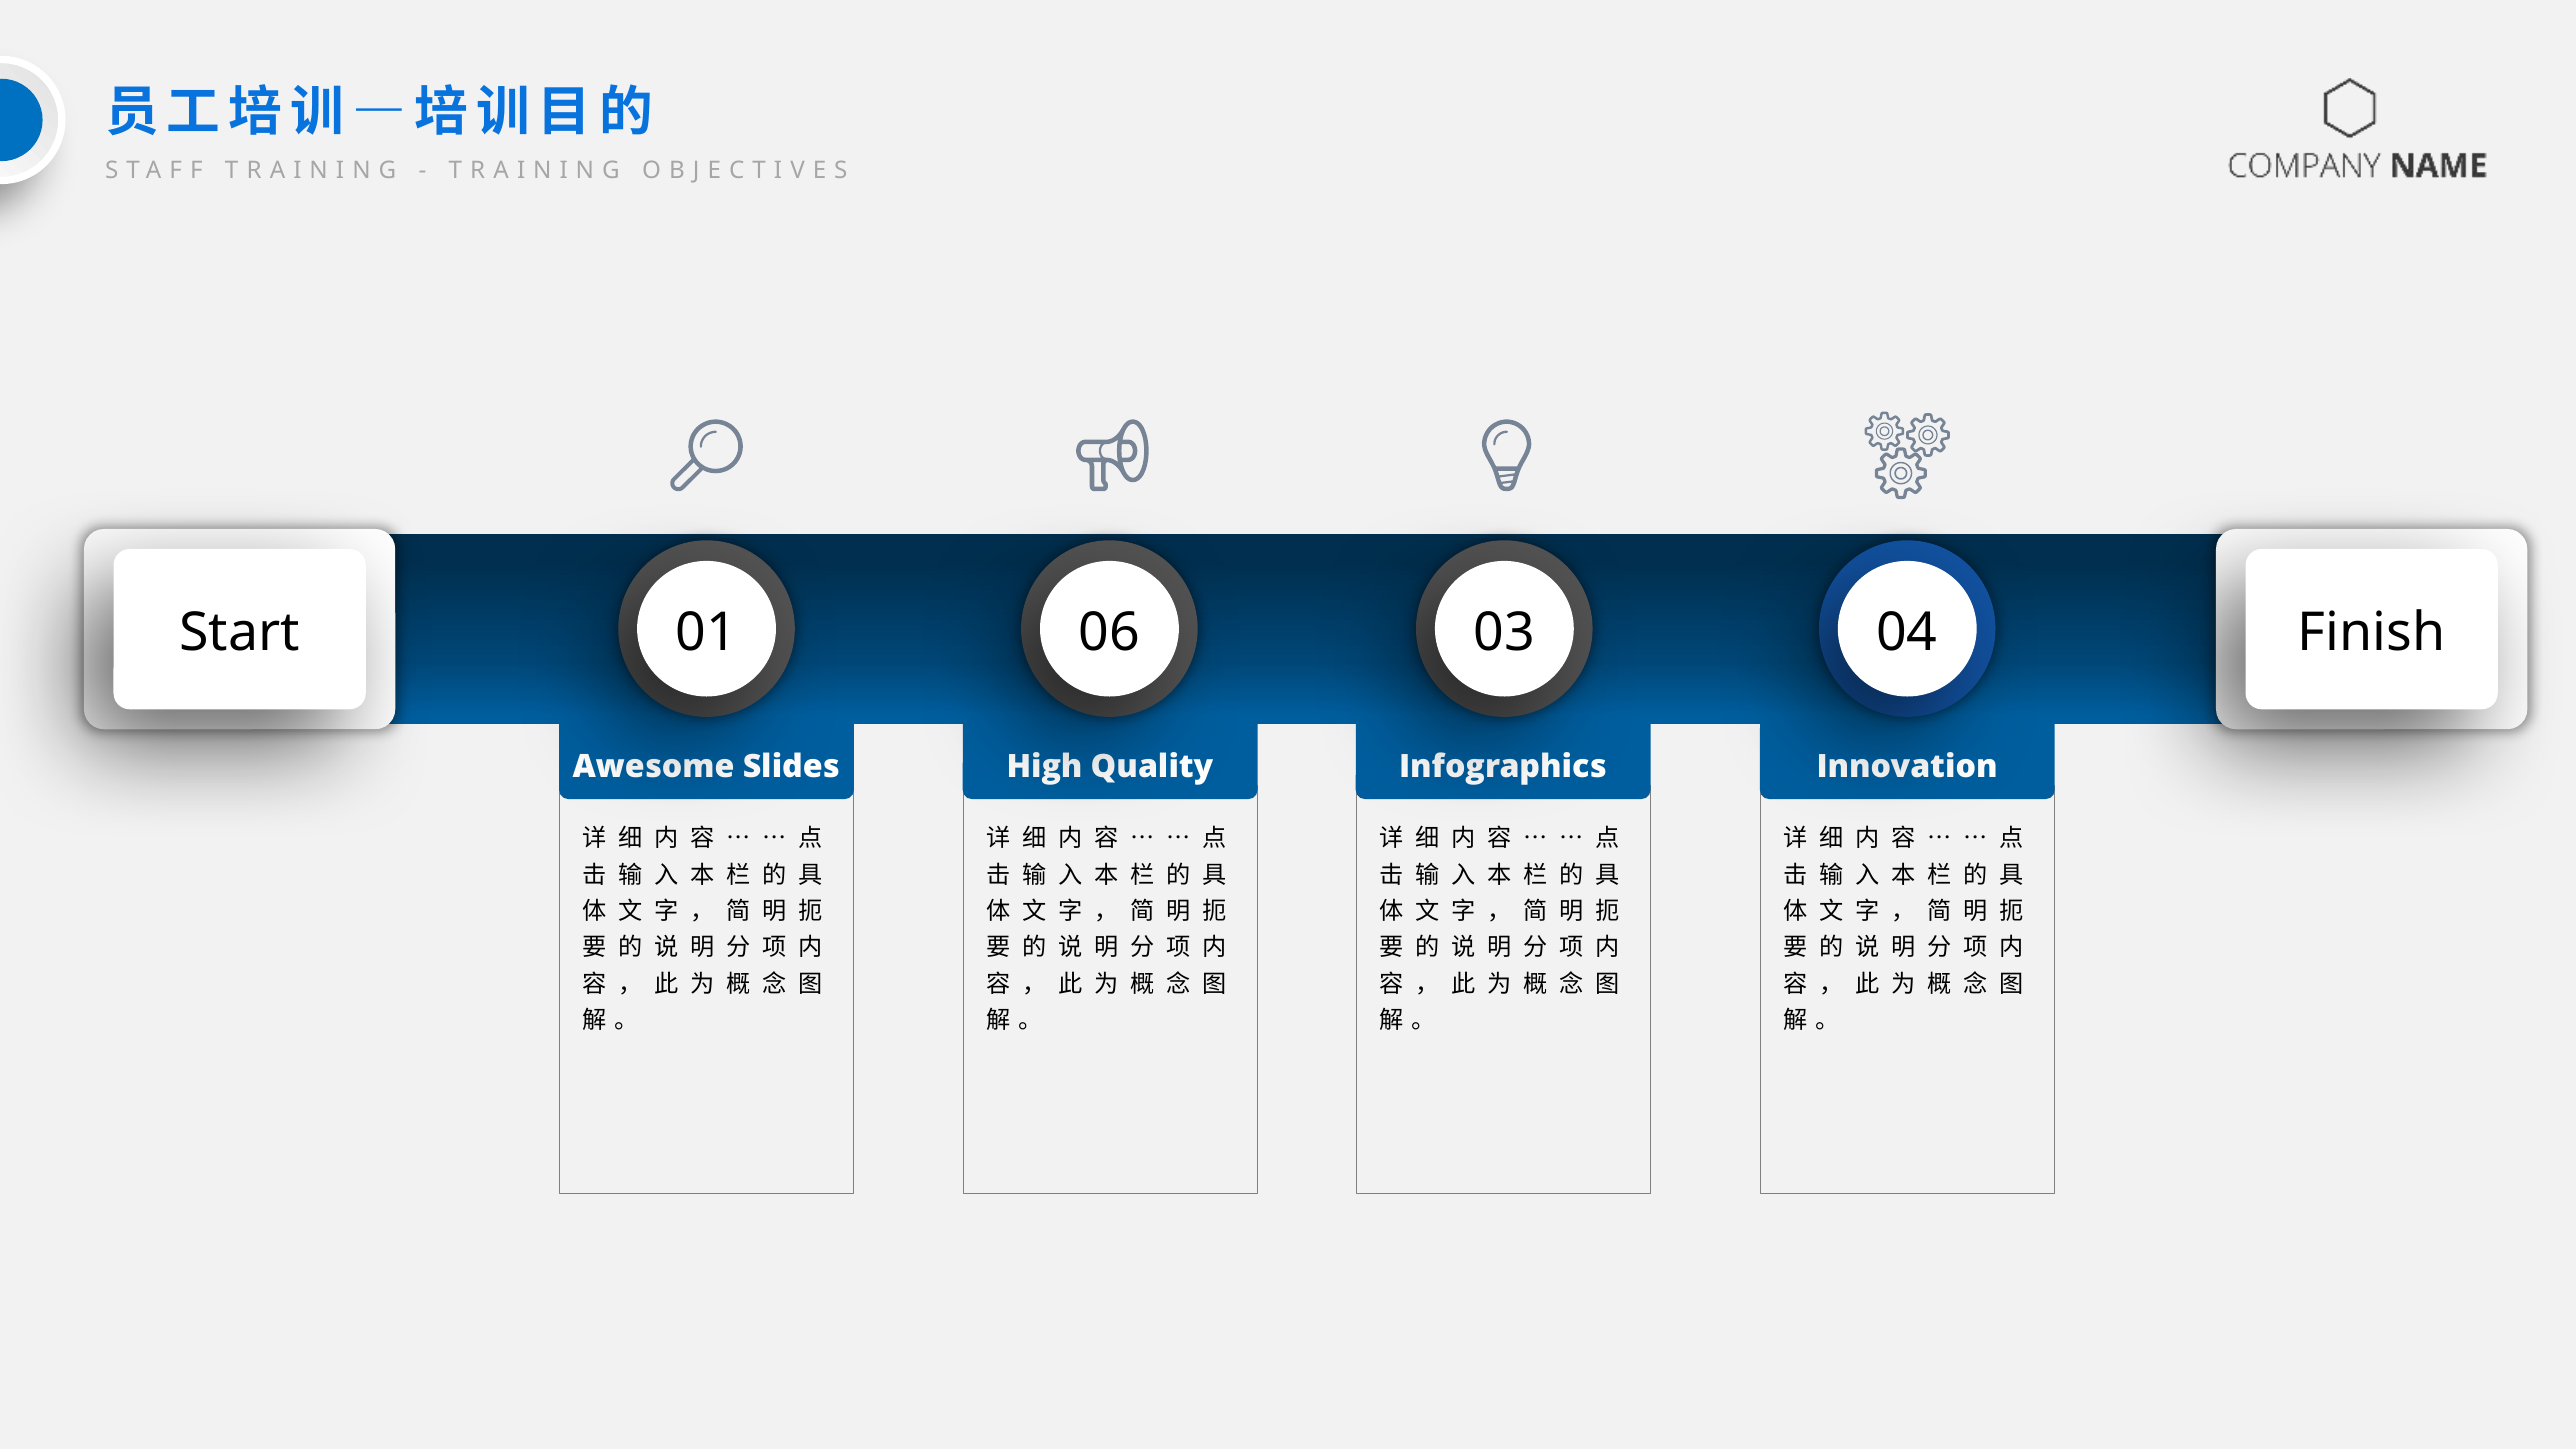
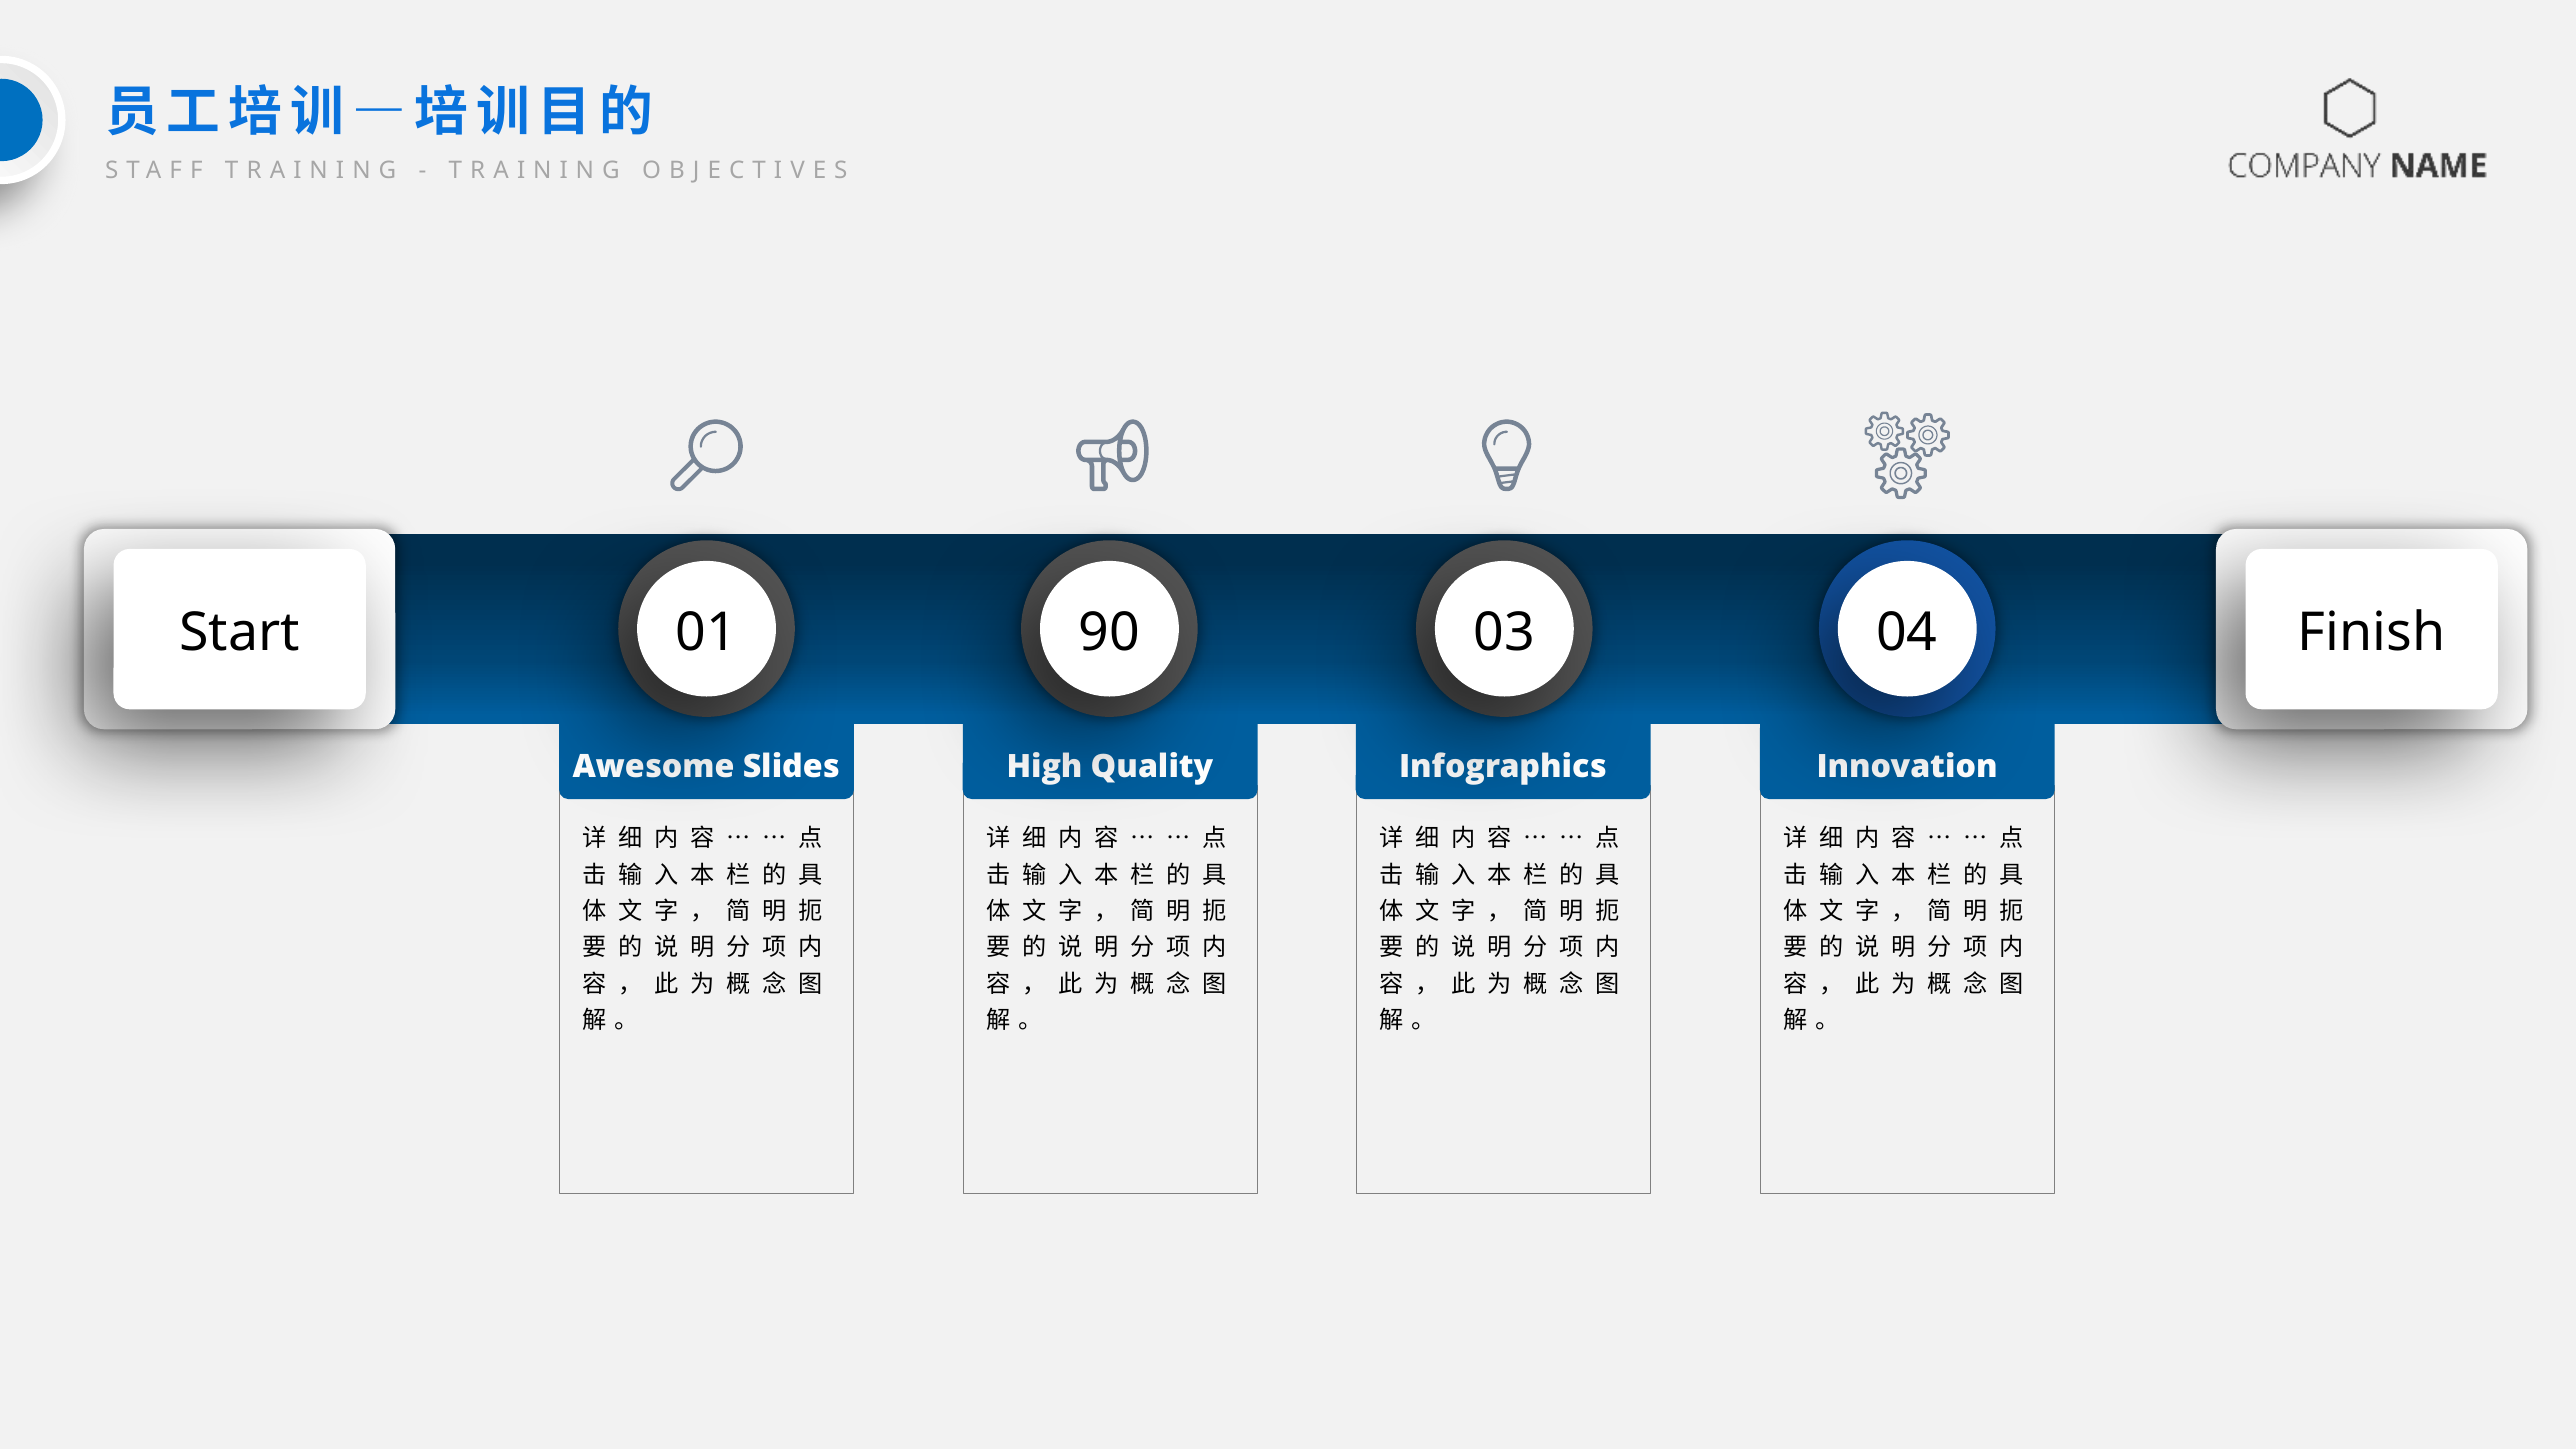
06: 06 -> 90 (1109, 632)
